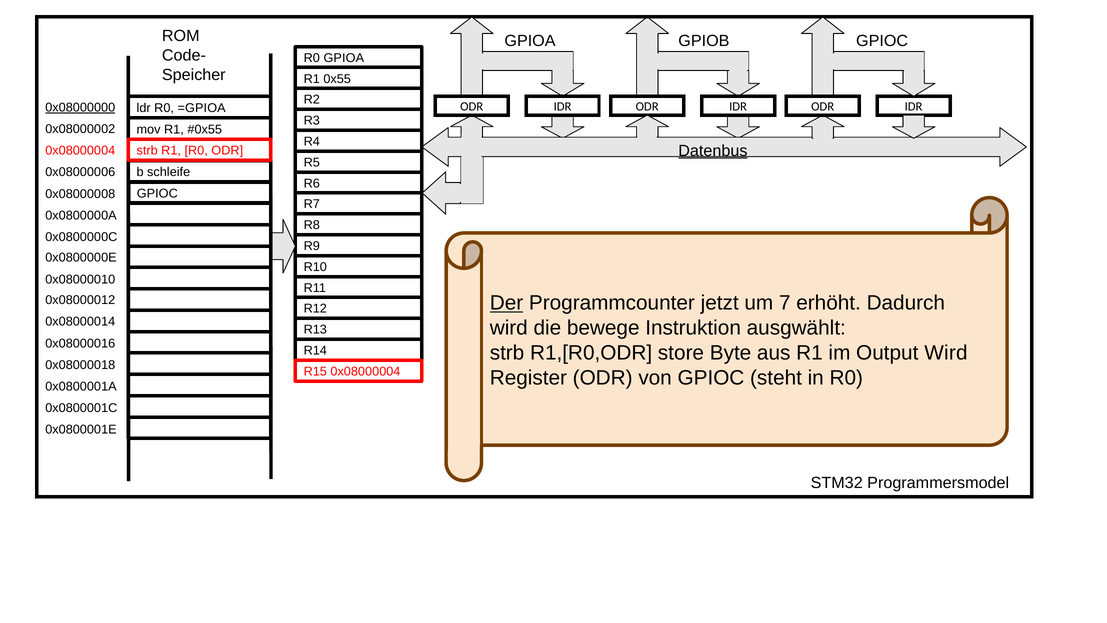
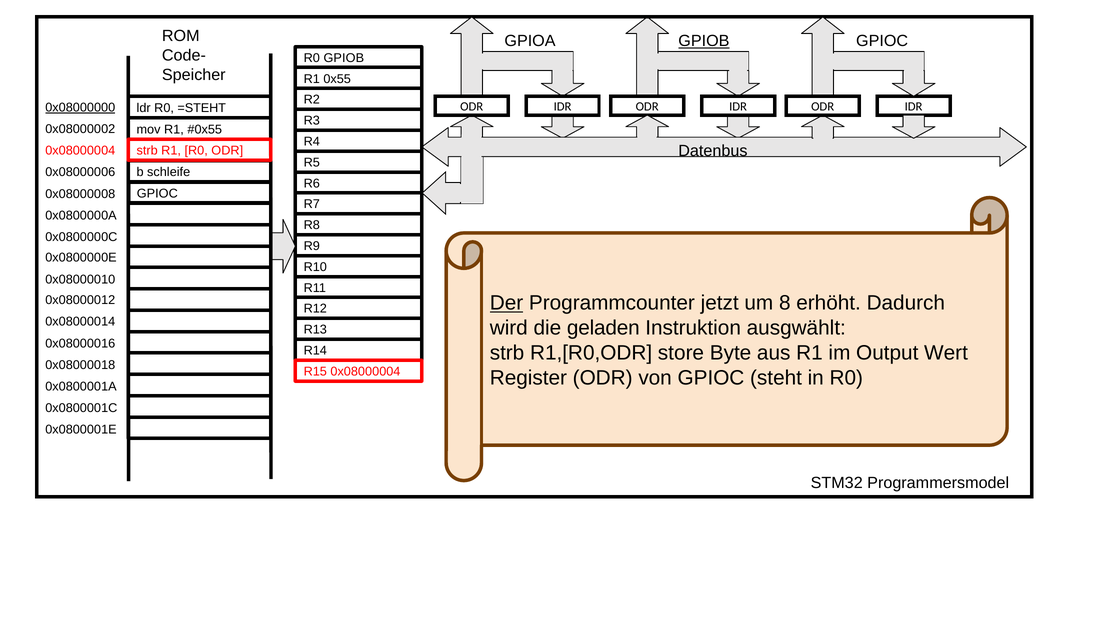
GPIOB underline: none -> present (704, 41)
R0 GPIOA: GPIOA -> GPIOB (344, 58)
=GPIOA: =GPIOA -> =STEHT (202, 108)
Datenbus underline: present -> none (713, 151)
7: 7 -> 8 (785, 303)
bewege: bewege -> geladen (603, 328)
Output Wird: Wird -> Wert (946, 353)
